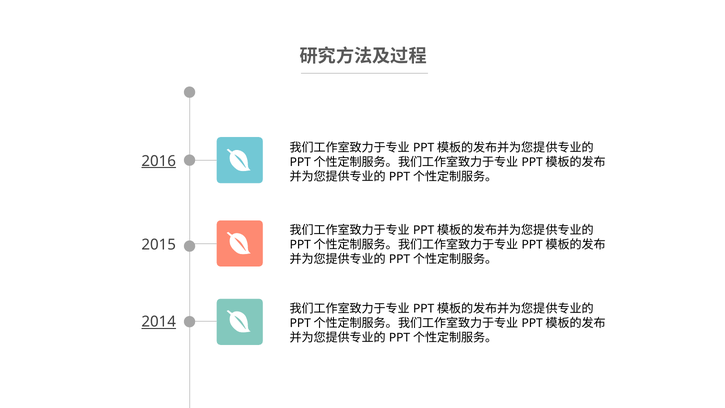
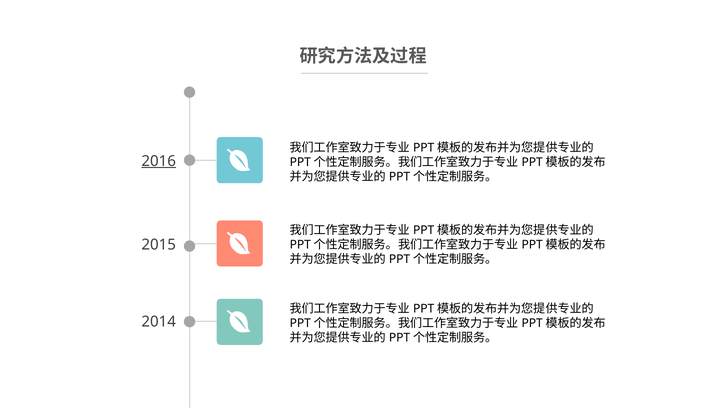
2014 underline: present -> none (159, 322)
